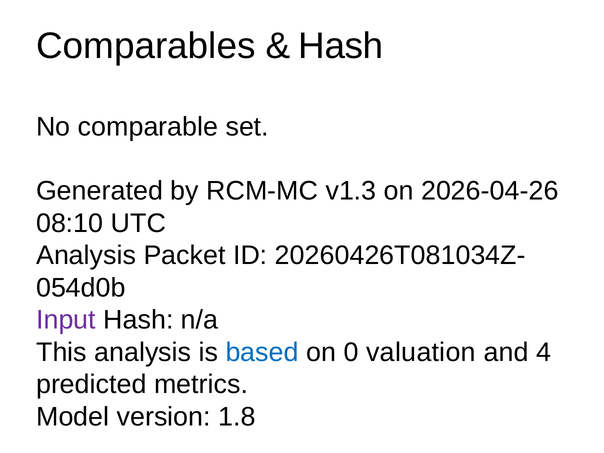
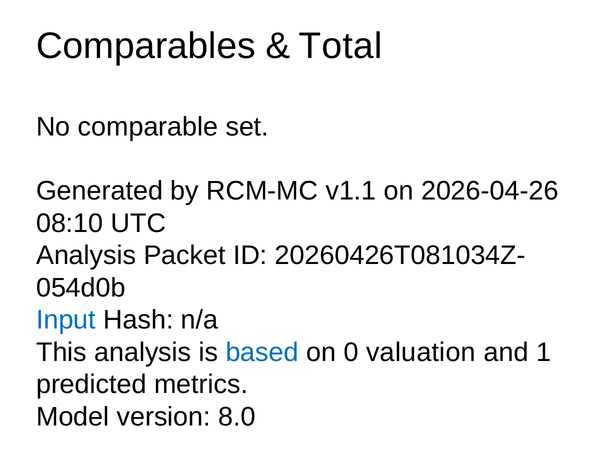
Hash: Hash -> Total (341, 46)
v1.3: v1.3 -> v1.1 (351, 191)
Input colour: purple -> blue (66, 320)
4: 4 -> 1 (544, 352)
1.8: 1.8 -> 8.0 (237, 417)
